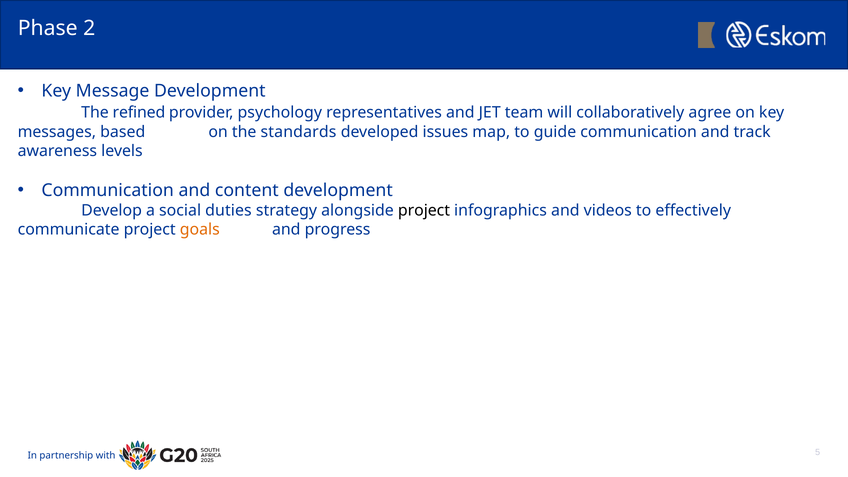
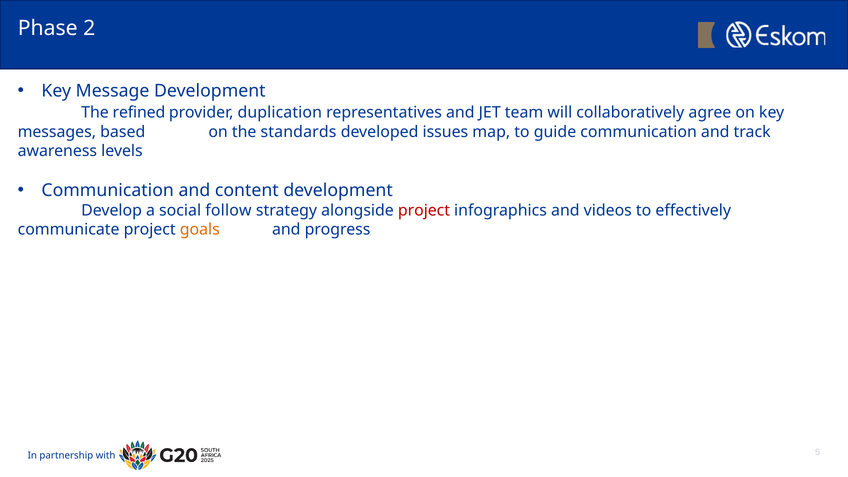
psychology: psychology -> duplication (280, 113)
duties: duties -> follow (228, 211)
project colour: black -> red (424, 211)
